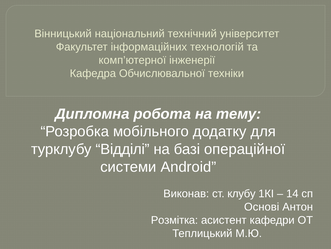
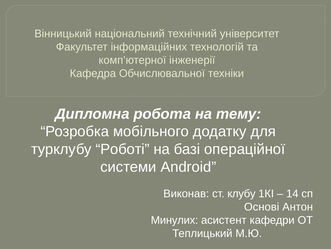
Відділі: Відділі -> Роботі (123, 149)
Розмітка: Розмітка -> Минулих (174, 220)
